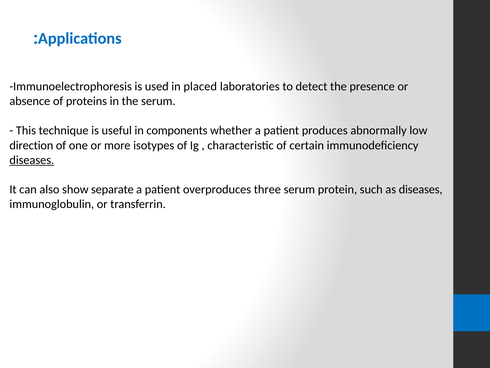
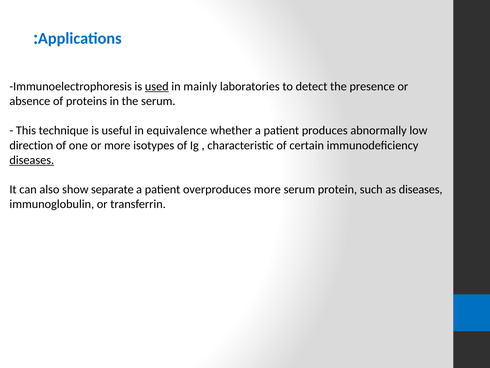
used underline: none -> present (157, 86)
placed: placed -> mainly (200, 86)
components: components -> equivalence (177, 130)
overproduces three: three -> more (267, 189)
